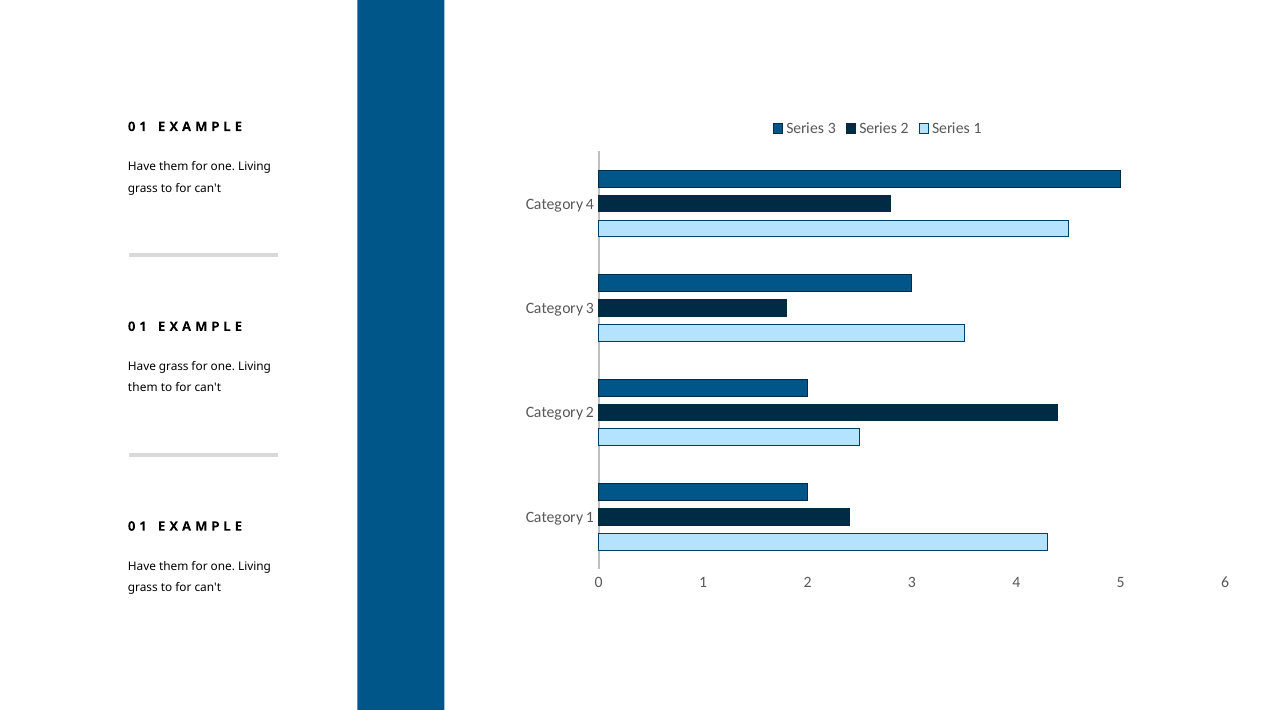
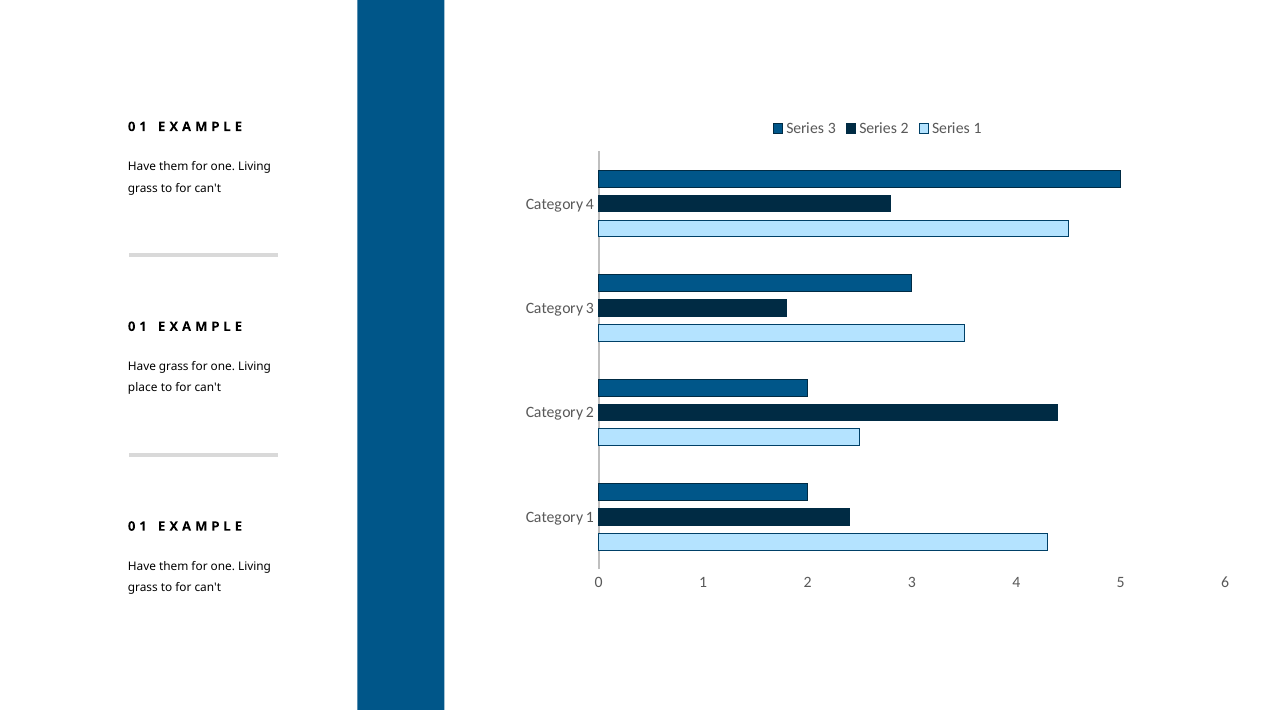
them: them -> place (143, 388)
